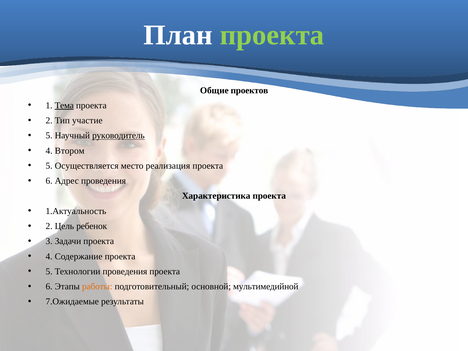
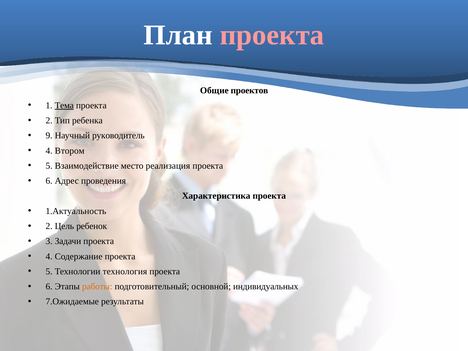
проекта colour: light green -> pink (272, 35)
участие: участие -> ребенка (87, 121)
5: 5 -> 9 (49, 136)
руководитель underline: present -> none (118, 136)
Осуществляется: Осуществляется -> Взаимодействие (87, 166)
Технологии проведения: проведения -> технология (125, 271)
мультимедийной: мультимедийной -> индивидуальных (266, 287)
